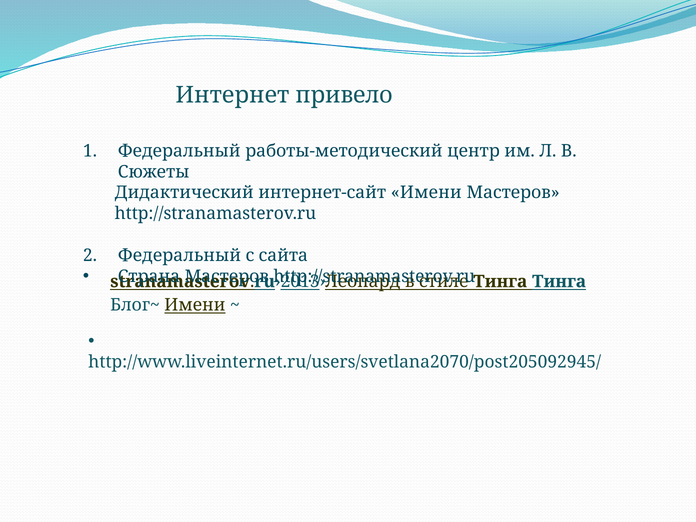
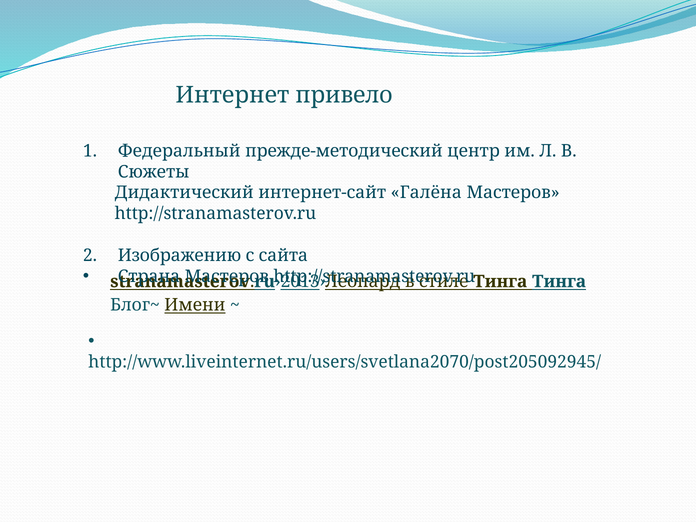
работы-методический: работы-методический -> прежде-методический (344, 151)
интернет-сайт Имени: Имени -> Галёна (426, 193)
Федеральный: Федеральный -> Изображению (180, 255)
